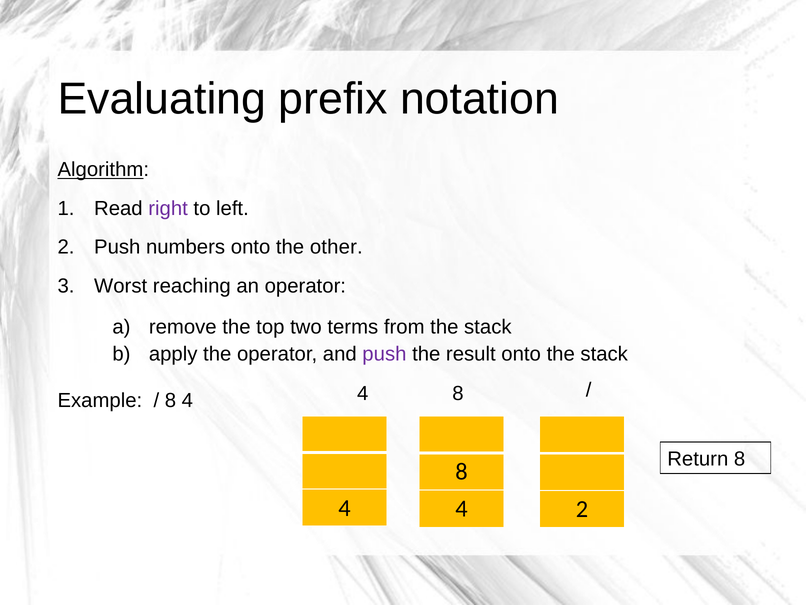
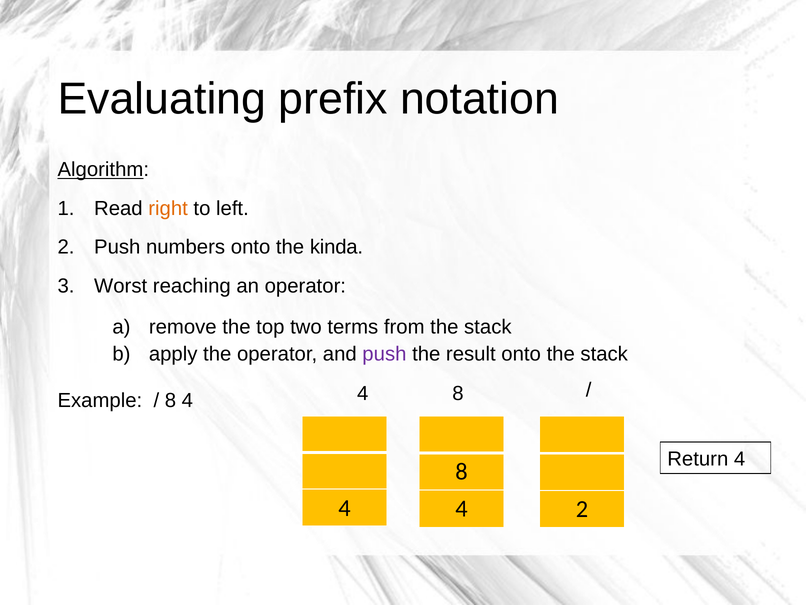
right colour: purple -> orange (168, 208)
other: other -> kinda (336, 247)
Return 8: 8 -> 4 (740, 459)
